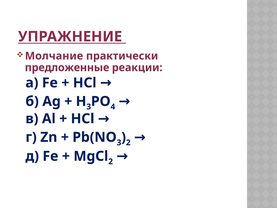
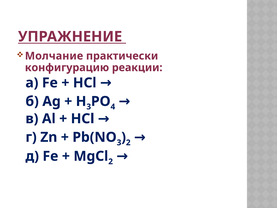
предложенные: предложенные -> конфигурацию (67, 68)
